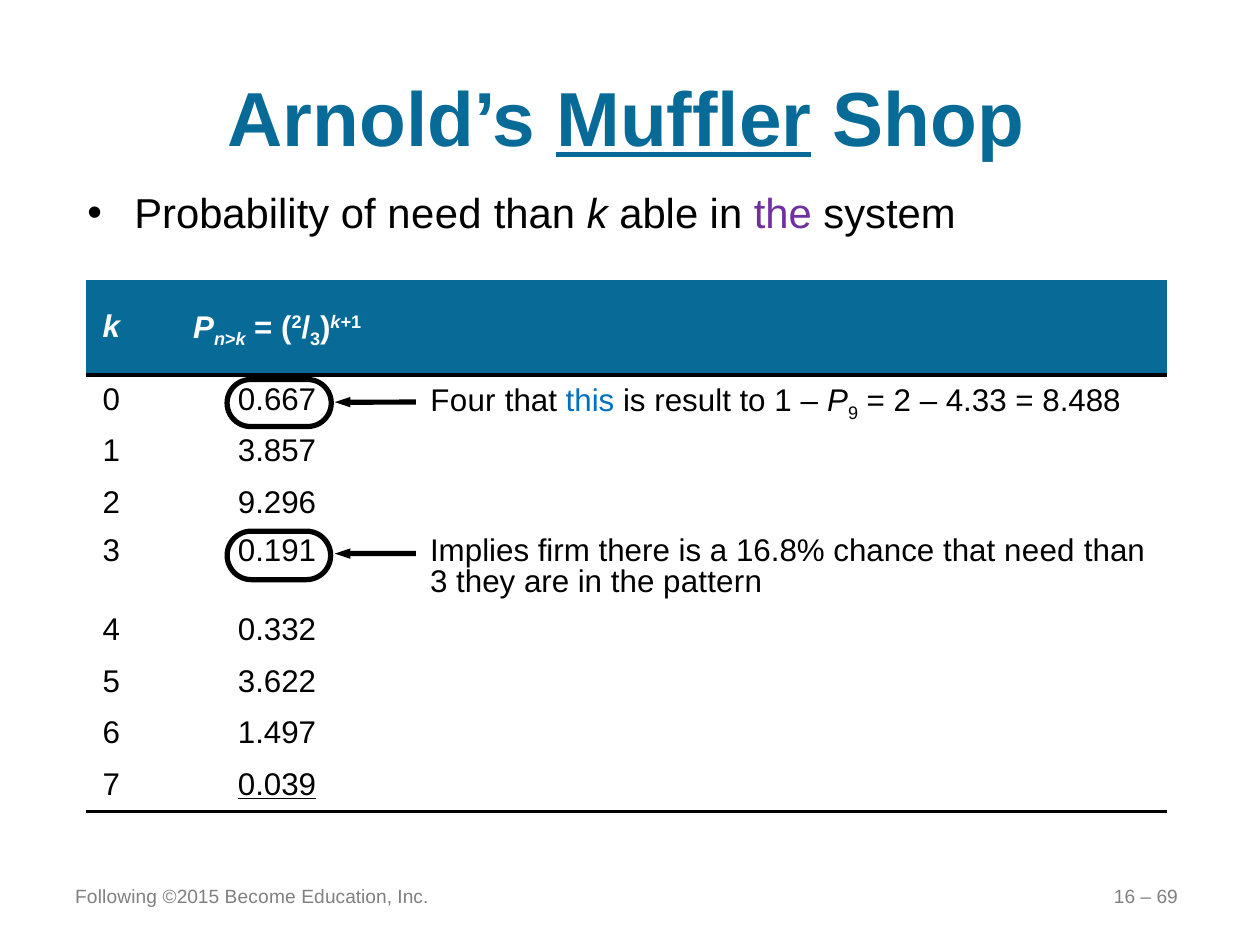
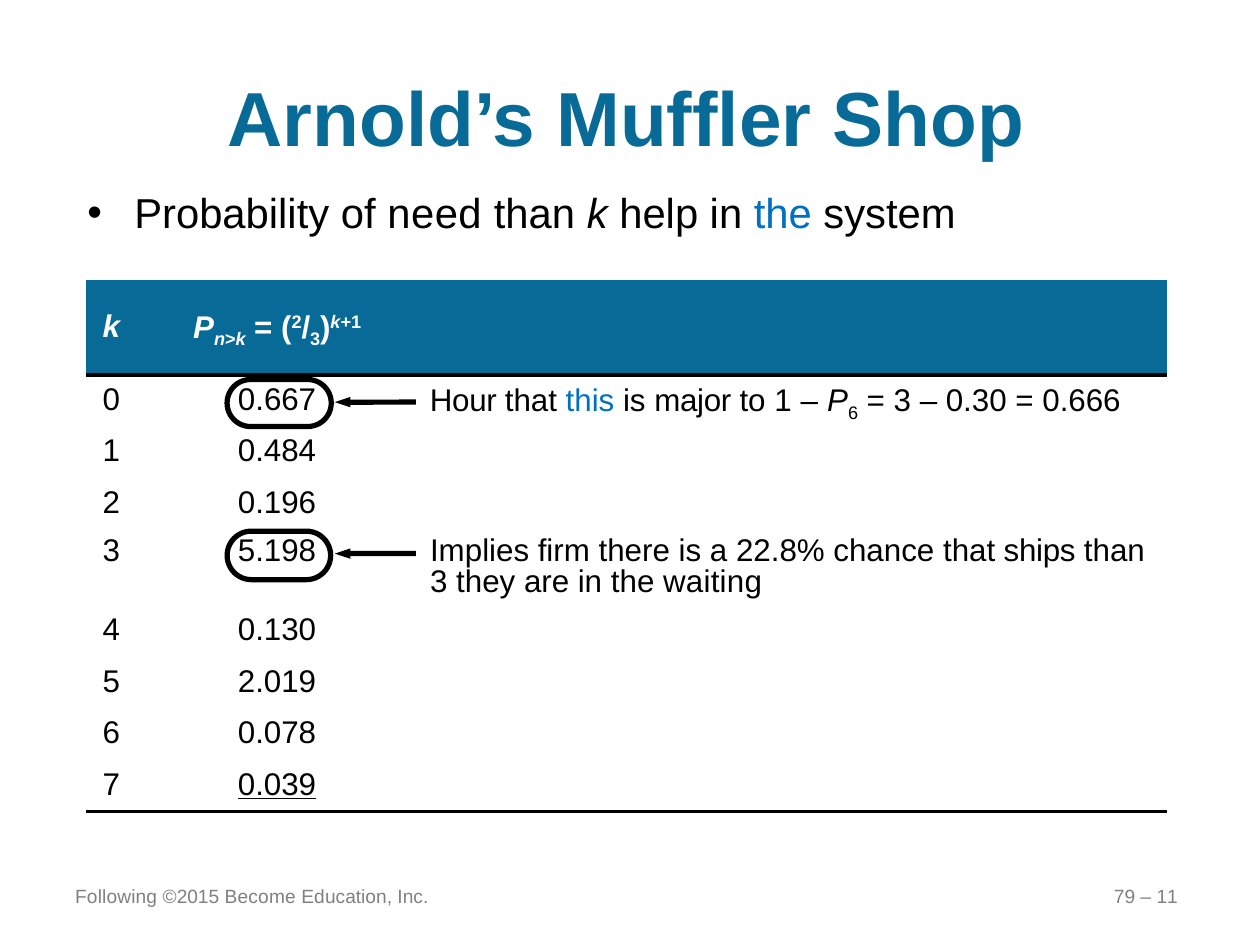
Muffler underline: present -> none (684, 121)
able: able -> help (659, 215)
the colour: purple -> blue (783, 215)
Four: Four -> Hour (463, 401)
result: result -> major (693, 401)
9: 9 -> 6 (853, 413)
2: 2 -> 3 (902, 401)
4.33: 4.33 -> 0.30 (976, 401)
8.488: 8.488 -> 0.666 (1081, 401)
3.857: 3.857 -> 0.484 (277, 451)
9.296: 9.296 -> 0.196 (277, 503)
0.191: 0.191 -> 5.198 (277, 551)
16.8%: 16.8% -> 22.8% (780, 551)
that need: need -> ships (1040, 551)
pattern: pattern -> waiting (713, 582)
0.332: 0.332 -> 0.130 (277, 630)
3.622: 3.622 -> 2.019 (277, 682)
1.497: 1.497 -> 0.078 (277, 733)
16: 16 -> 79 (1125, 897)
69: 69 -> 11 (1167, 897)
